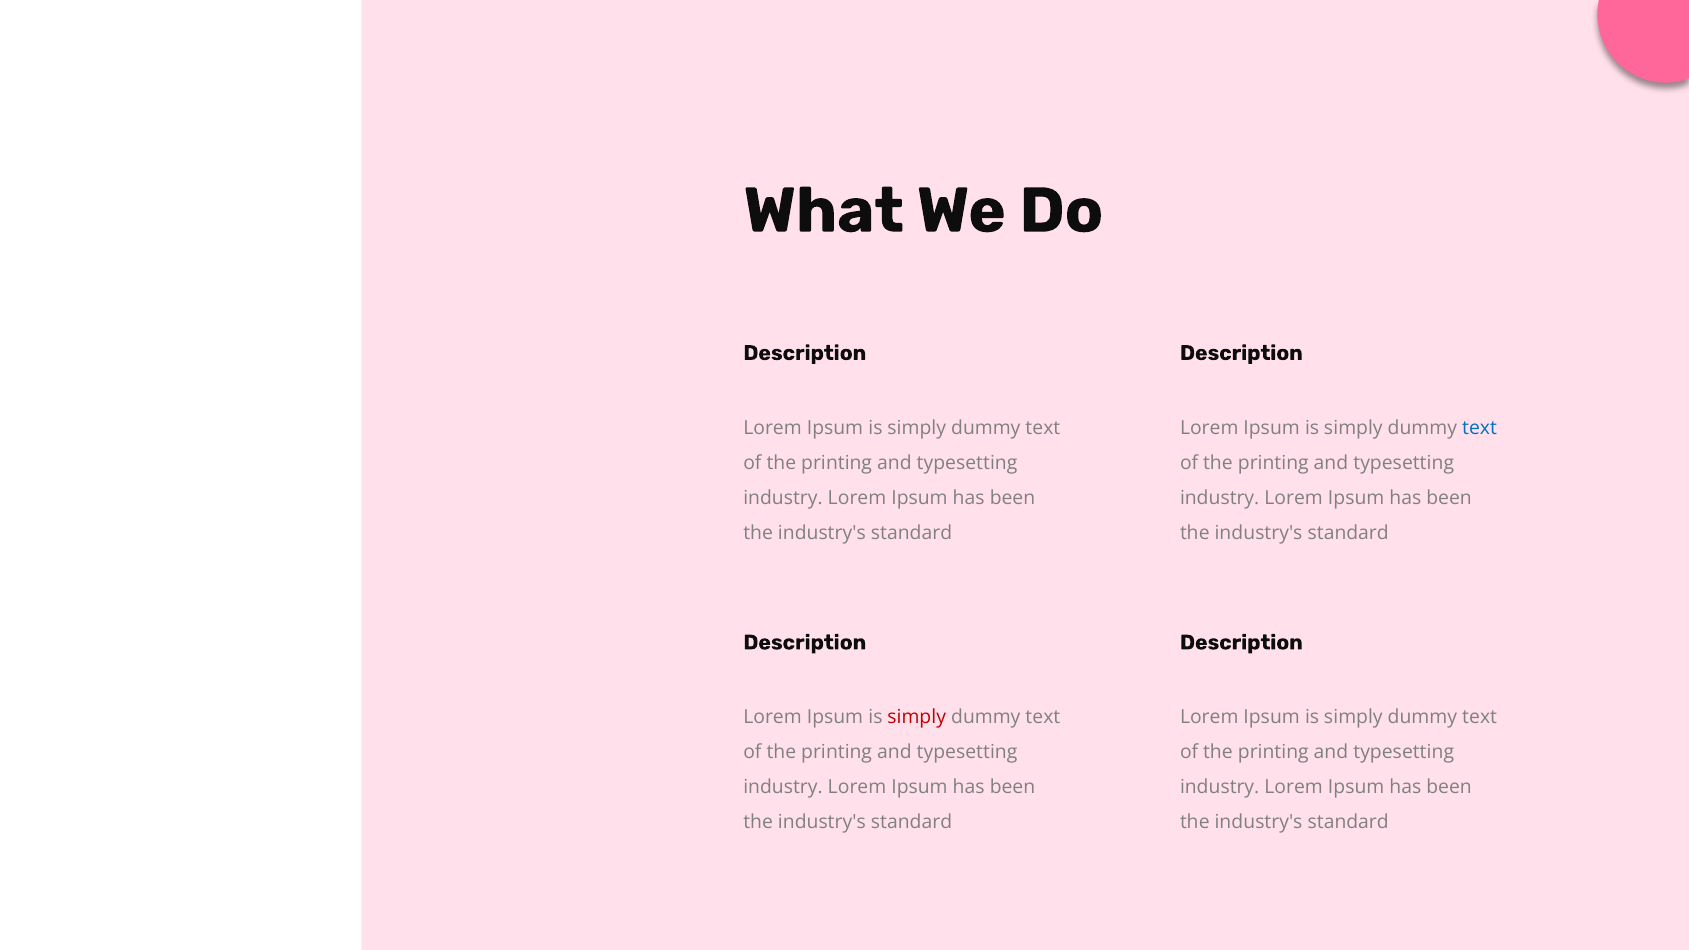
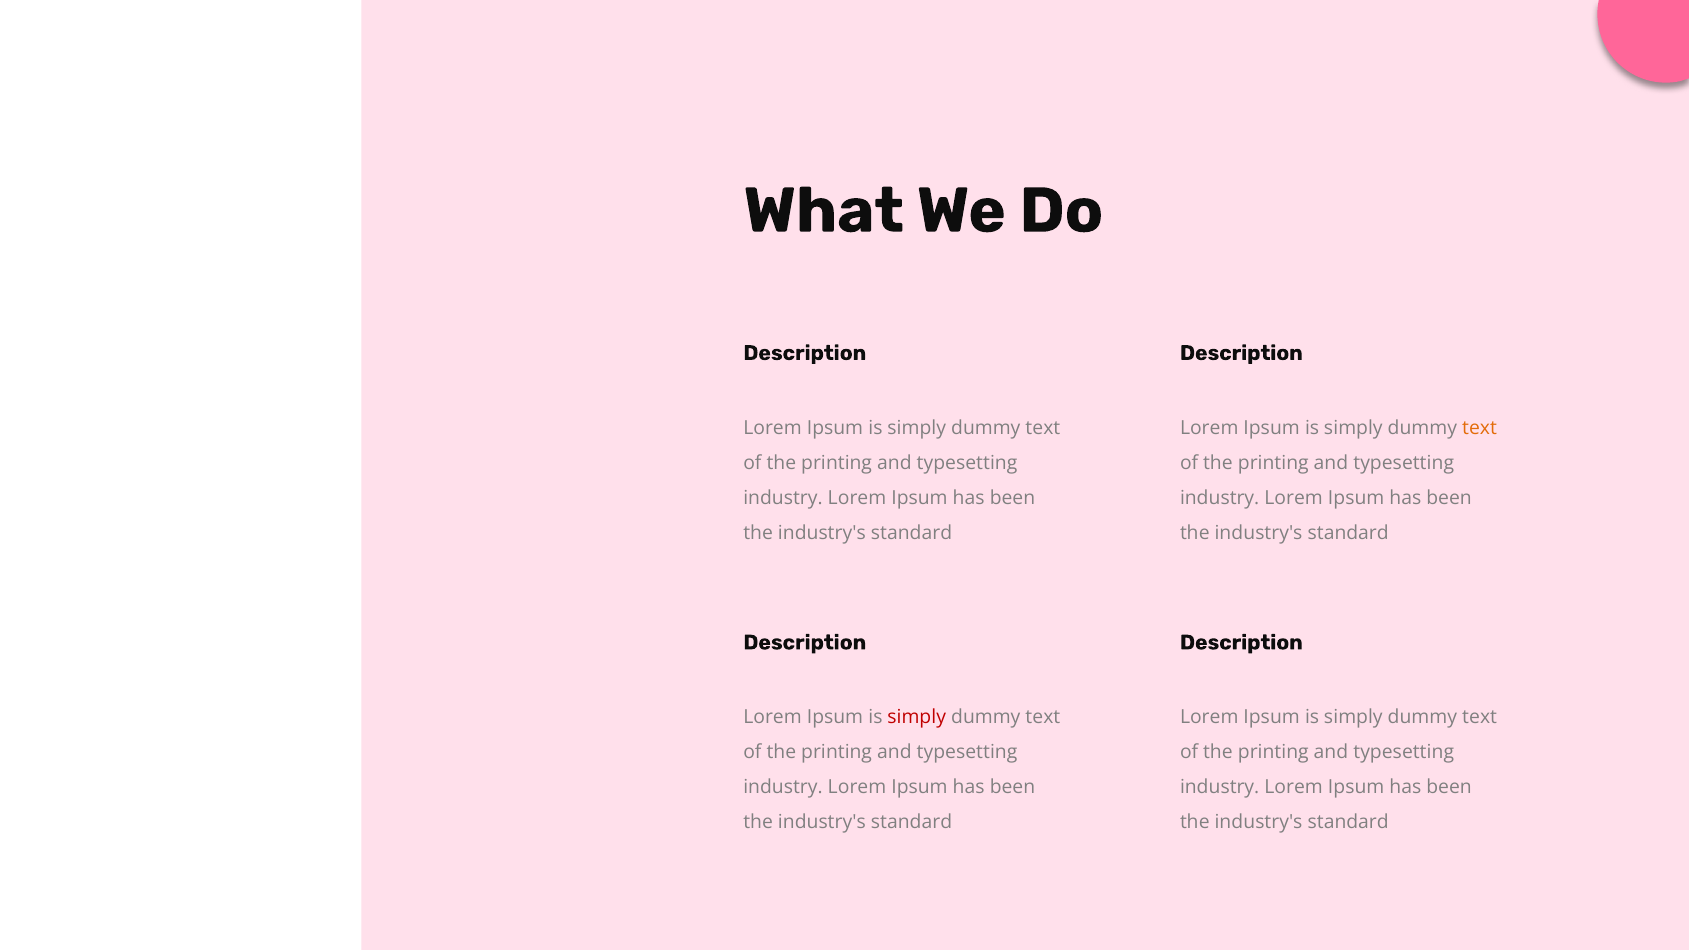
text colour: blue -> orange (1480, 428)
